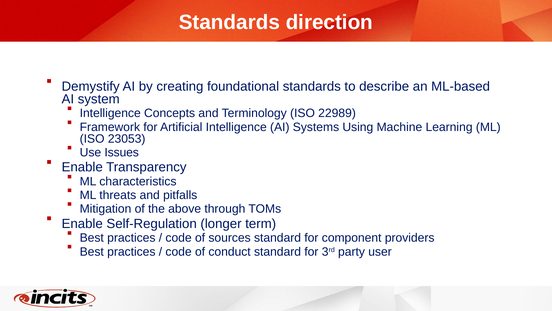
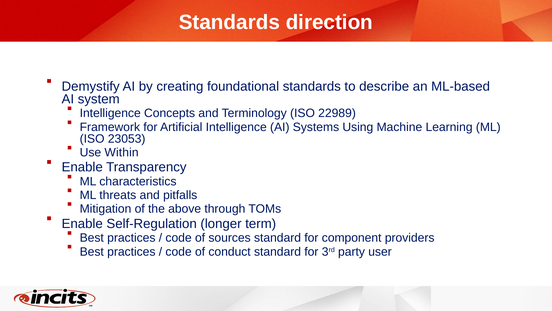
Issues: Issues -> Within (122, 152)
